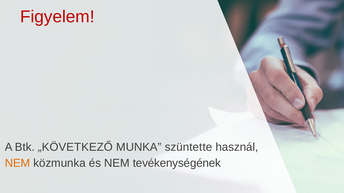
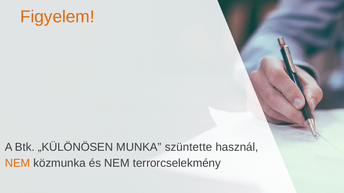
Figyelem colour: red -> orange (57, 17)
„KÖVETKEZŐ: „KÖVETKEZŐ -> „KÜLÖNÖSEN (75, 148)
tevékenységének: tevékenységének -> terrorcselekmény (177, 164)
